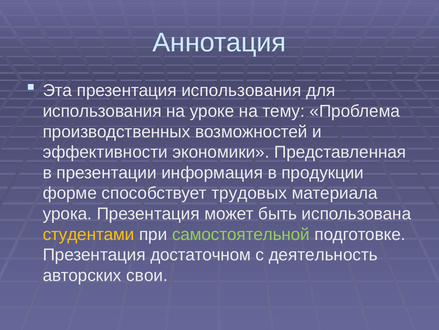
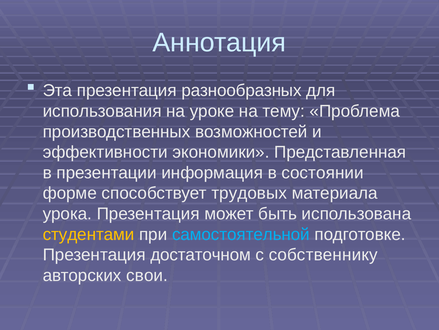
презентация использования: использования -> разнообразных (242, 90)
продукции: продукции -> состоянии (323, 172)
самостоятельной colour: light green -> light blue (241, 234)
деятельность: деятельность -> собственнику (323, 254)
